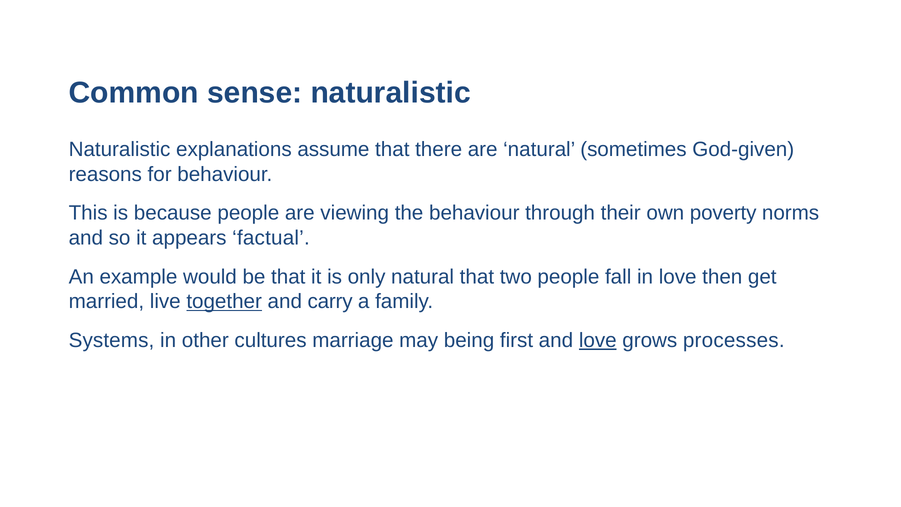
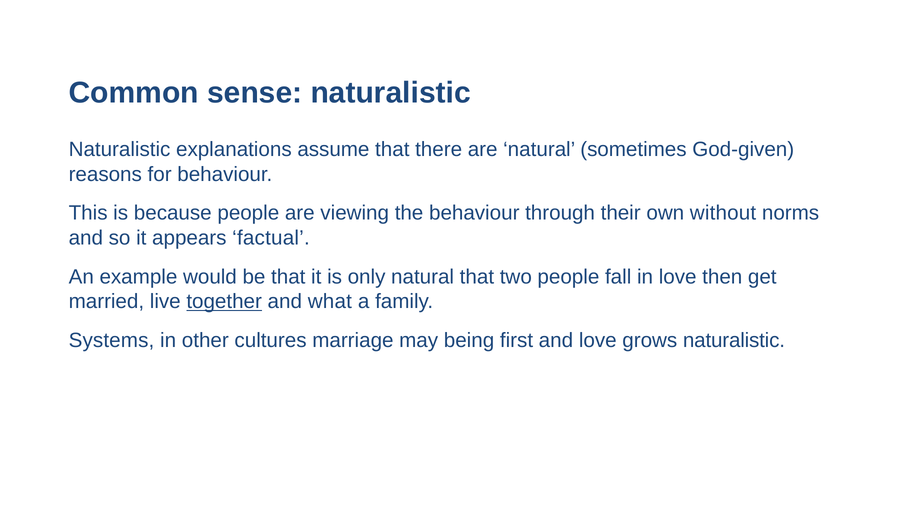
poverty: poverty -> without (723, 213)
carry: carry -> what (330, 301)
love underline: present -> none (598, 340)
grows processes: processes -> naturalistic (734, 340)
